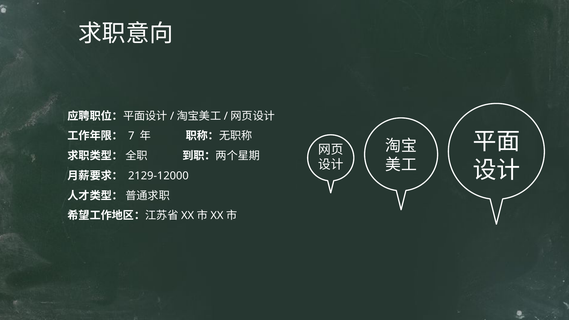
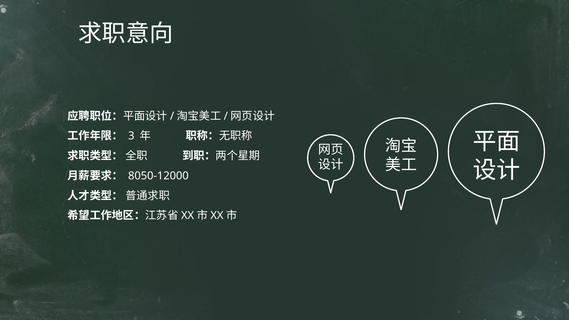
7: 7 -> 3 (131, 136)
2129-12000: 2129-12000 -> 8050-12000 (158, 176)
